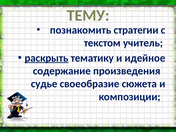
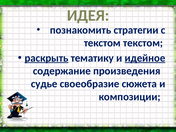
ТЕМУ: ТЕМУ -> ИДЕЯ (88, 15)
текстом учитель: учитель -> текстом (143, 43)
идейное underline: none -> present (145, 58)
